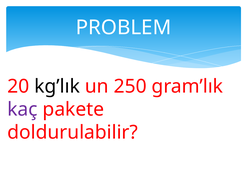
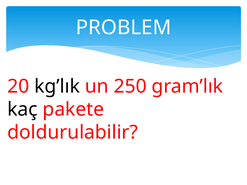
kaç colour: purple -> black (22, 109)
